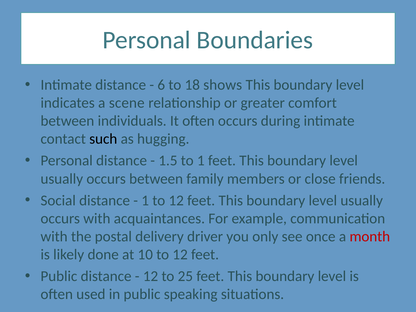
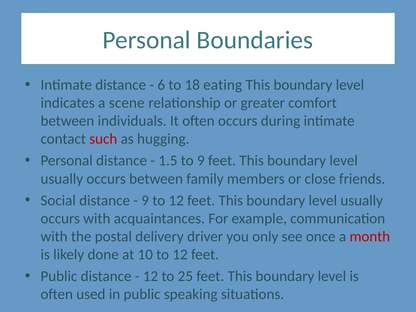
shows: shows -> eating (223, 85)
such colour: black -> red (103, 139)
to 1: 1 -> 9 (201, 161)
1: 1 -> 9 (145, 200)
